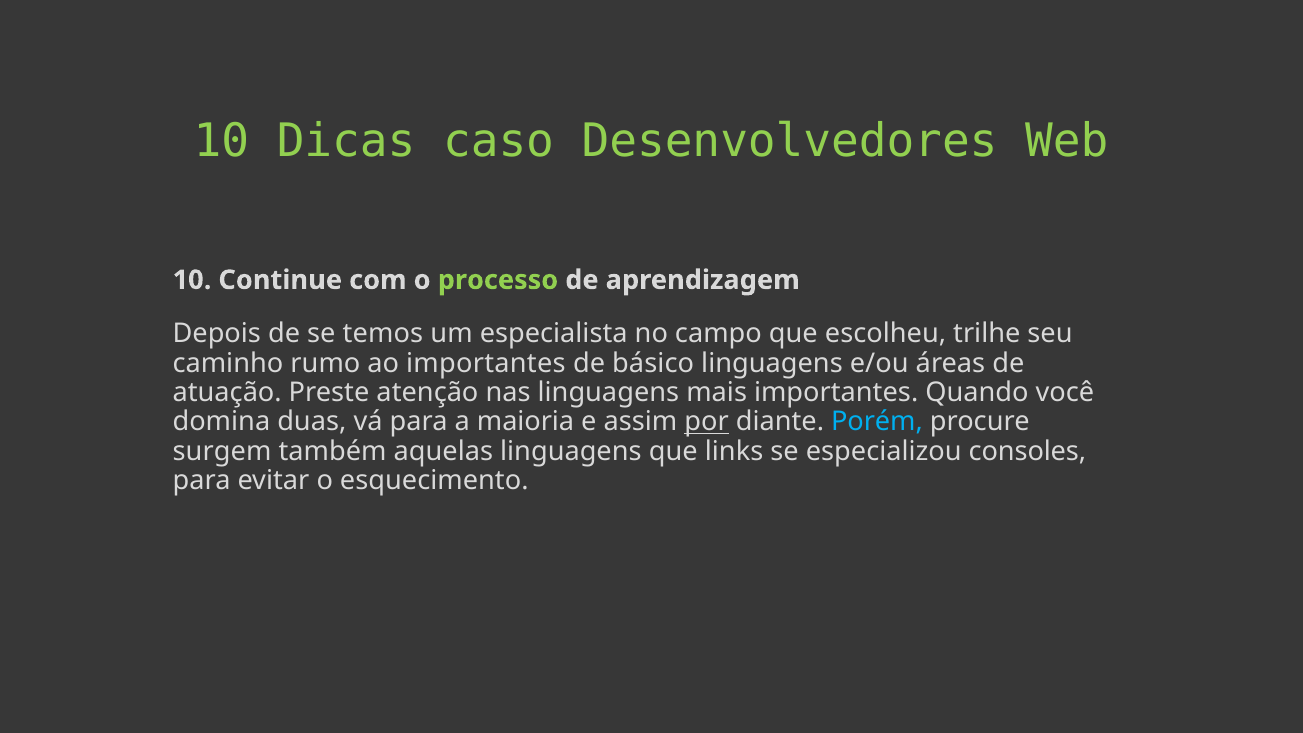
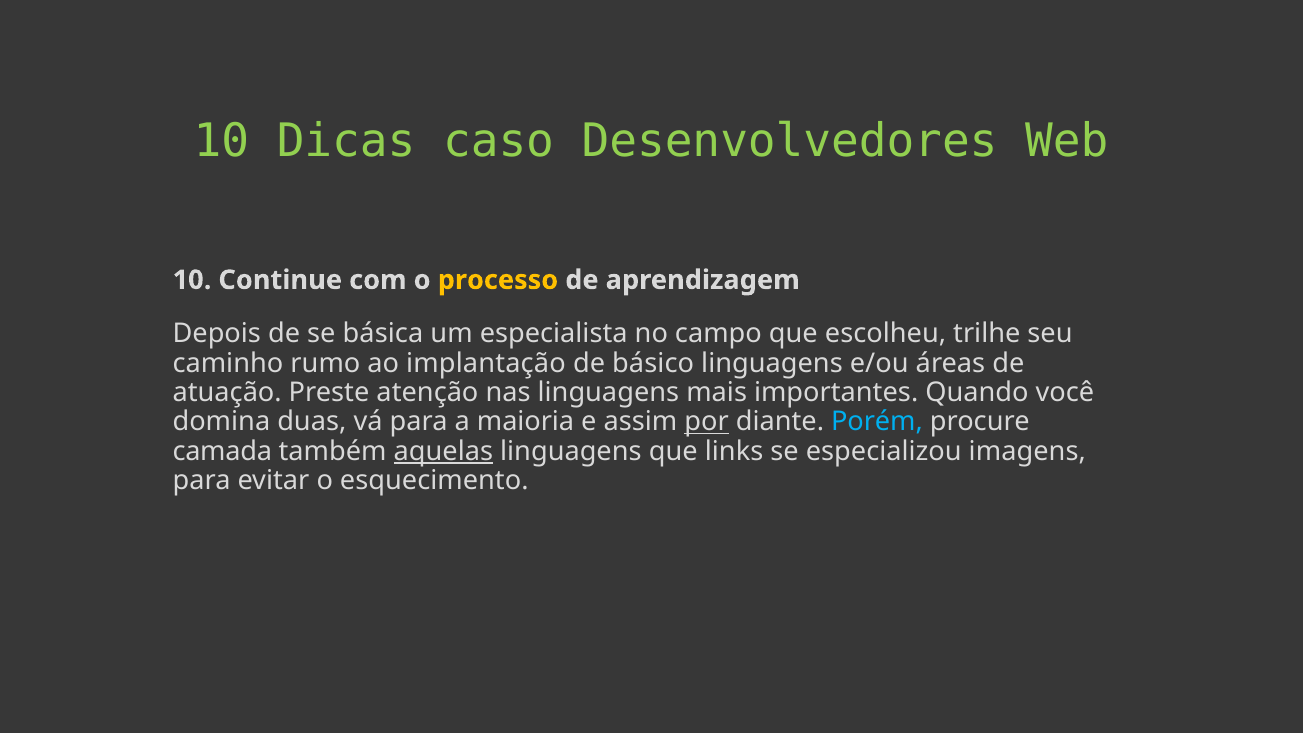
processo colour: light green -> yellow (498, 280)
temos: temos -> básica (383, 334)
ao importantes: importantes -> implantação (486, 363)
surgem: surgem -> camada (222, 451)
aquelas underline: none -> present (443, 451)
consoles: consoles -> imagens (1027, 451)
